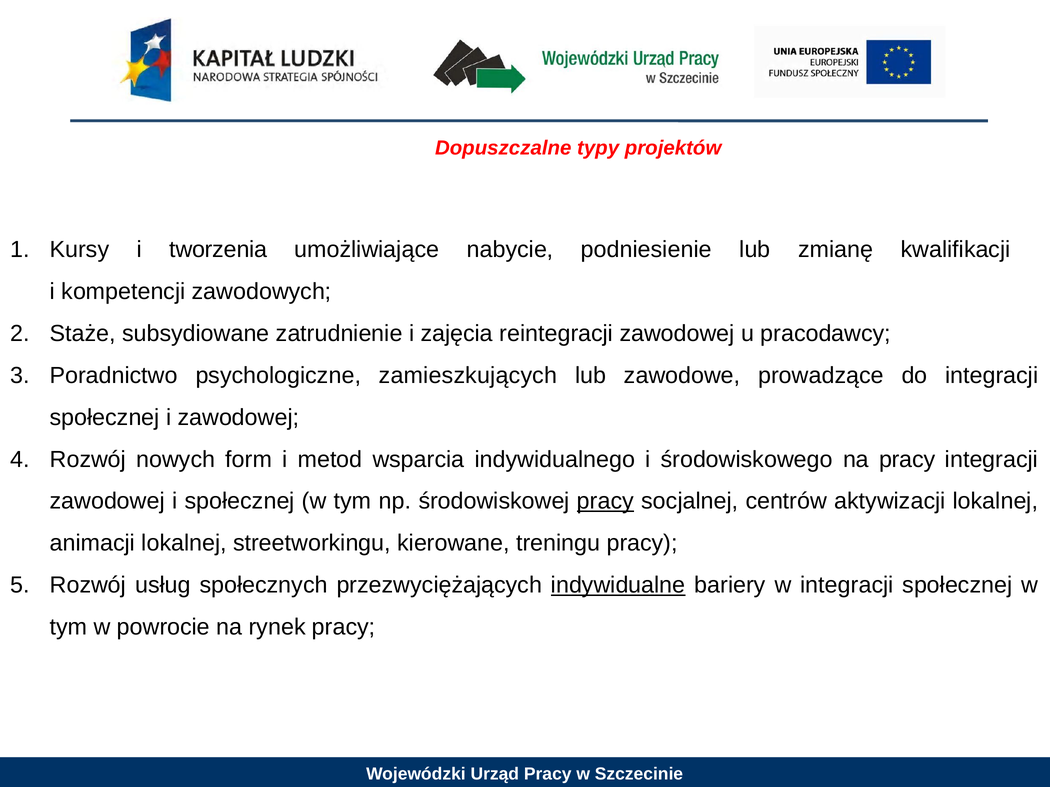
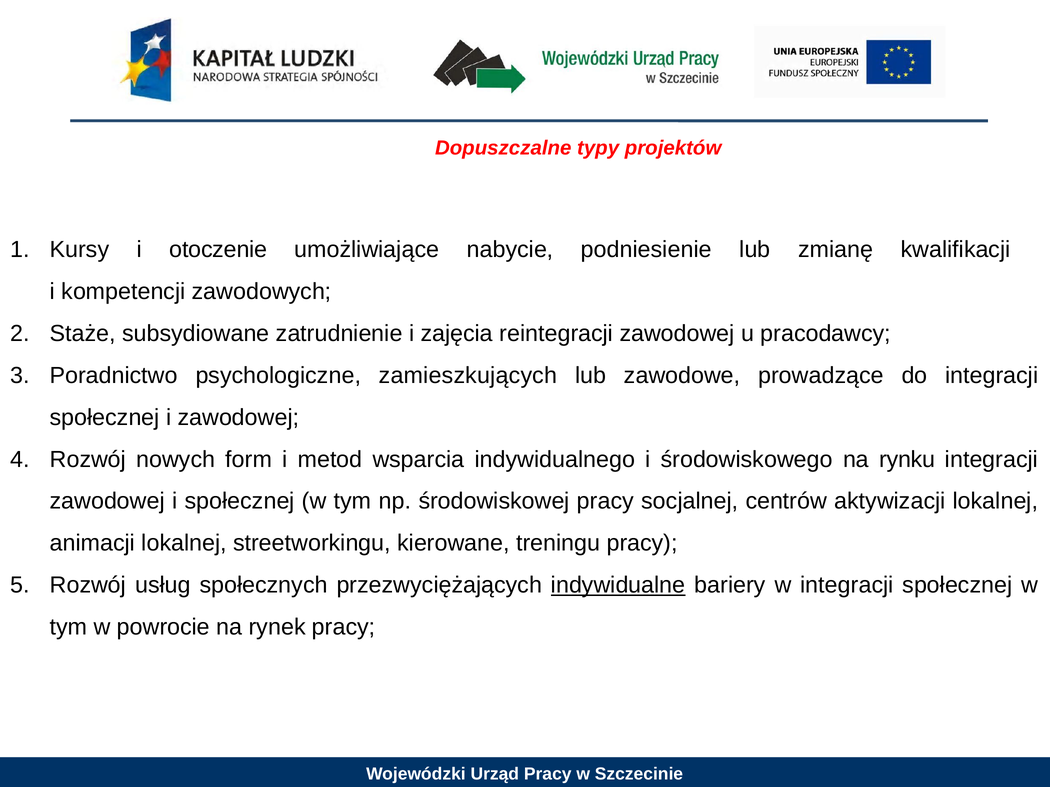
tworzenia: tworzenia -> otoczenie (218, 250)
na pracy: pracy -> rynku (907, 460)
pracy underline: present -> none (605, 502)
